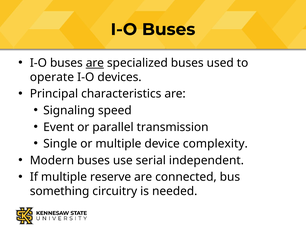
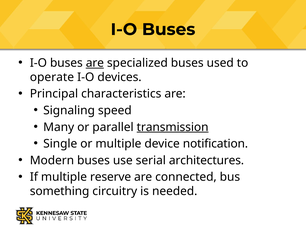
Event: Event -> Many (59, 127)
transmission underline: none -> present (173, 127)
complexity: complexity -> notification (215, 144)
independent: independent -> architectures (206, 161)
